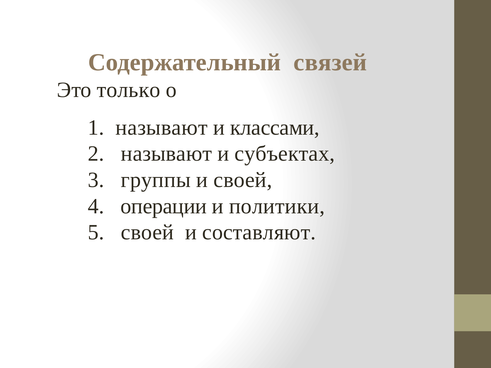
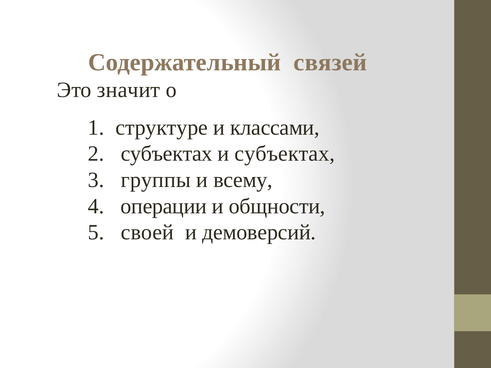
только: только -> значит (129, 90)
называют: называют -> структуре (162, 128)
называют: называют -> субъектах (167, 154)
и своей: своей -> всему (243, 180)
политики: политики -> общности (277, 206)
составляют: составляют -> демоверсий (259, 232)
